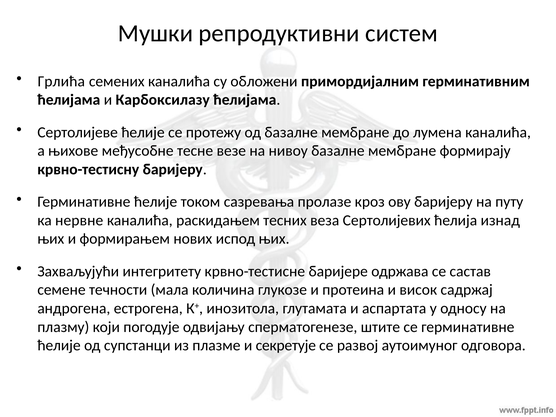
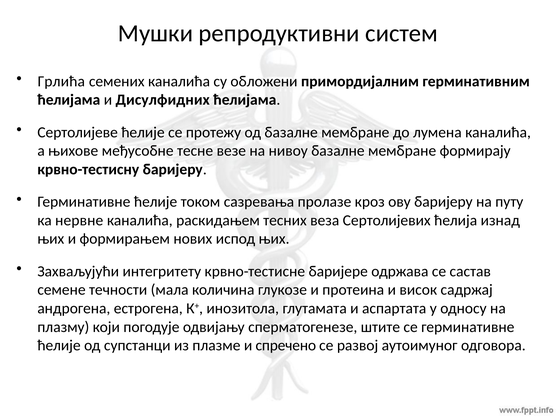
Карбоксилазу: Карбоксилазу -> Дисулфидних (163, 100)
секретује: секретује -> спречено (286, 346)
